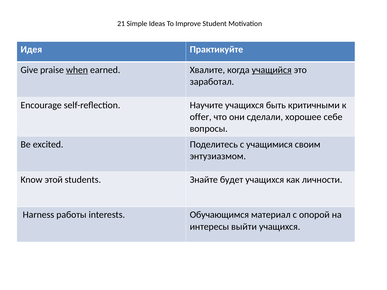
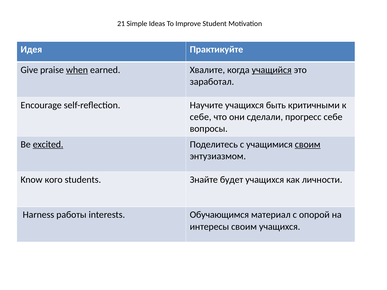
offer: offer -> себе (201, 117)
хорошее: хорошее -> прогресс (303, 117)
excited underline: none -> present (48, 144)
своим underline: none -> present (308, 144)
этой: этой -> кого (54, 180)
интересы выйти: выйти -> своим (244, 227)
